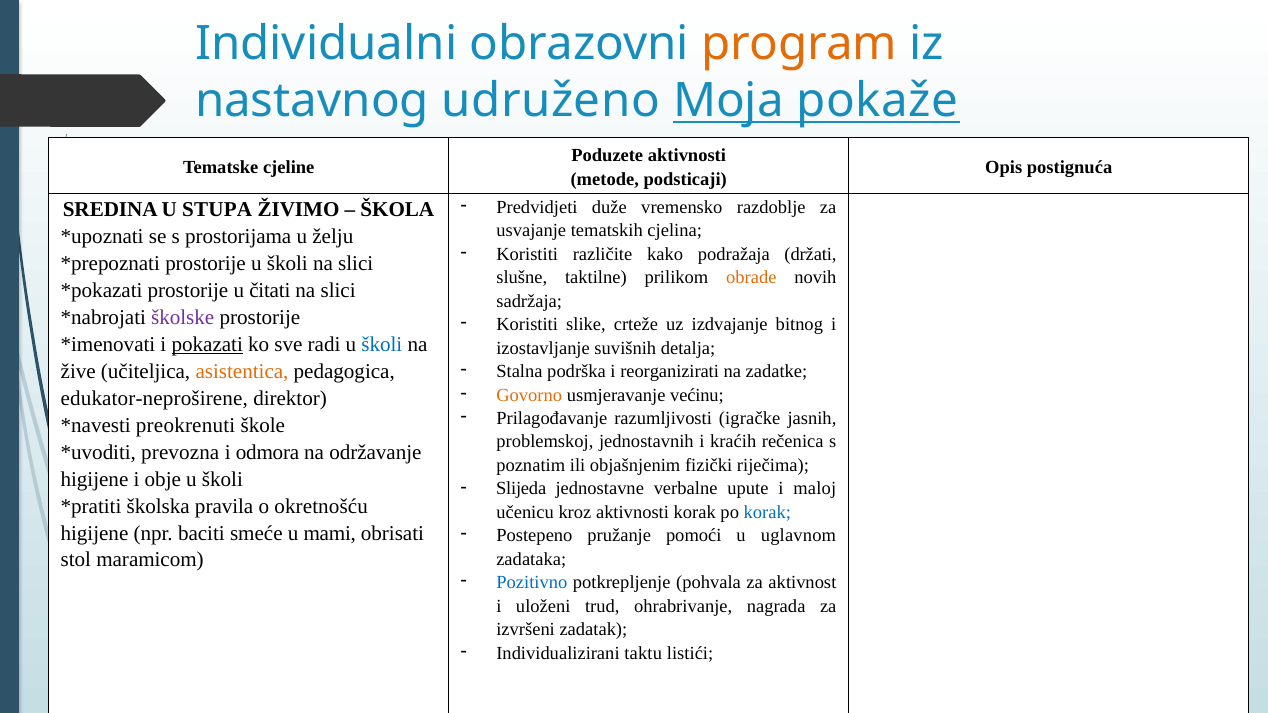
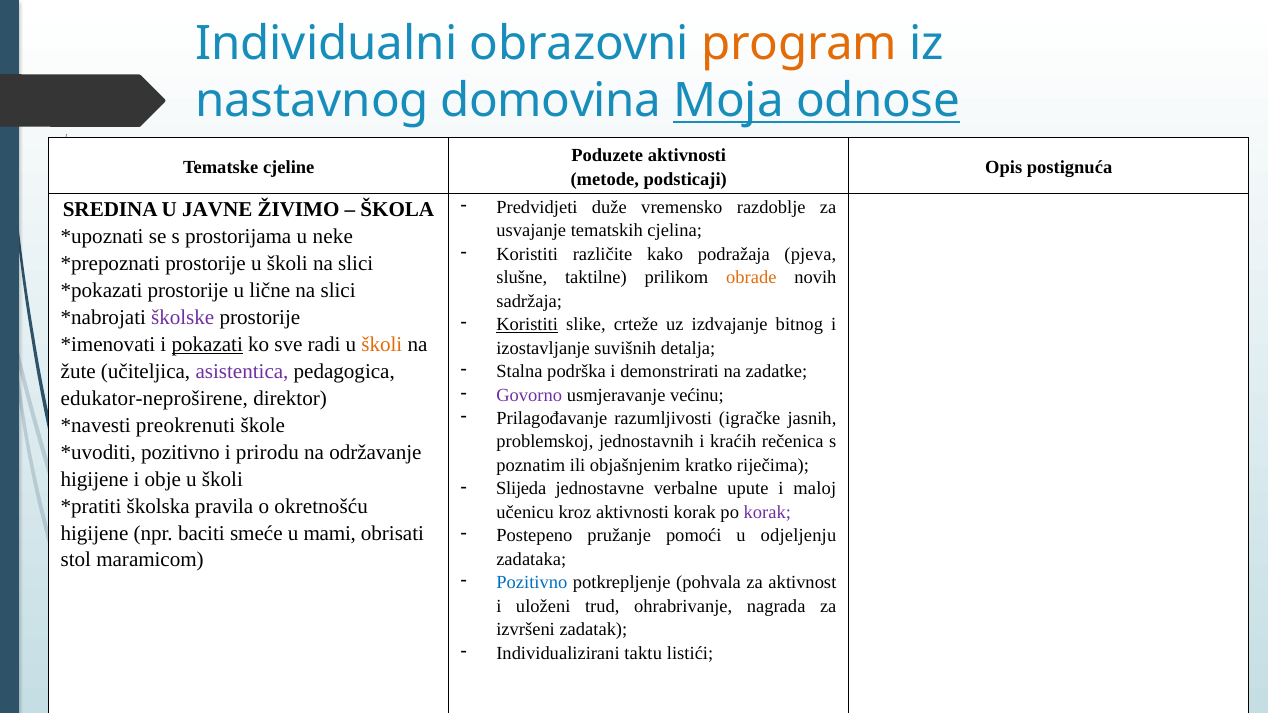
udruženo: udruženo -> domovina (551, 101)
pokaže: pokaže -> odnose (878, 101)
STUPA: STUPA -> JAVNE (217, 209)
želju: želju -> neke (333, 236)
držati: držati -> pjeva (810, 254)
čitati: čitati -> lične (270, 290)
Koristiti underline: none -> present (527, 325)
školi colour: blue -> orange (382, 344)
žive: žive -> žute (78, 371)
asistentica colour: orange -> purple (242, 371)
reorganizirati: reorganizirati -> demonstrirati (670, 372)
Govorno colour: orange -> purple (529, 395)
prevozna: prevozna -> pozitivno (180, 452)
odmora: odmora -> prirodu (267, 452)
fizički: fizički -> kratko (709, 465)
korak colour: blue -> purple (767, 512)
uglavnom: uglavnom -> odjeljenju (798, 536)
